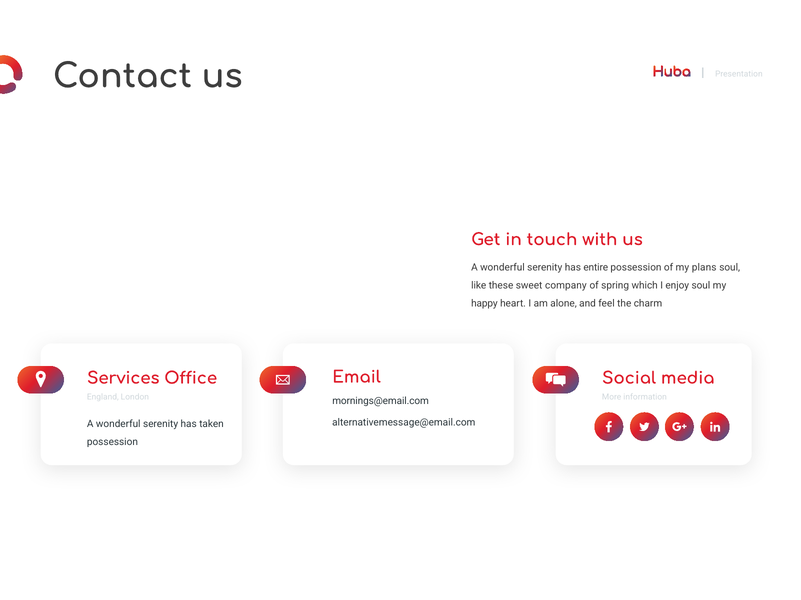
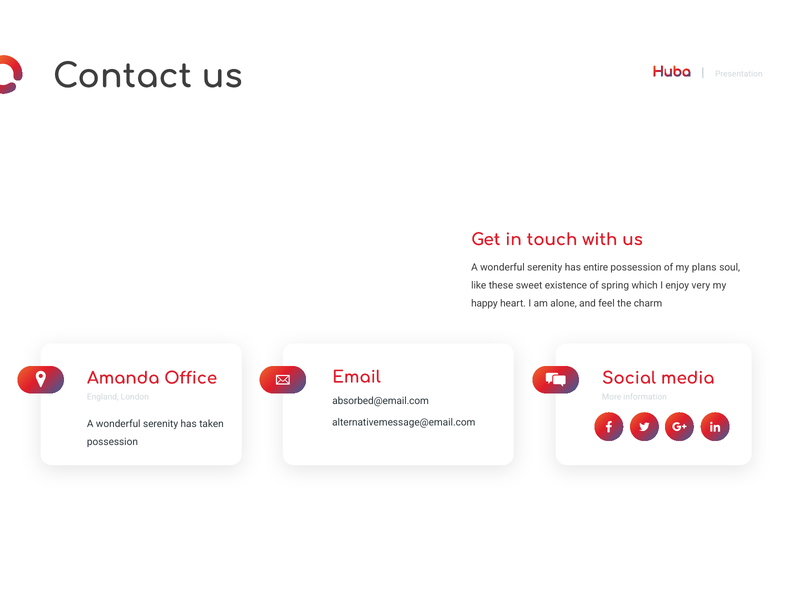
company: company -> existence (566, 286)
enjoy soul: soul -> very (701, 286)
Services: Services -> Amanda (123, 379)
mornings@email.com: mornings@email.com -> absorbed@email.com (381, 402)
